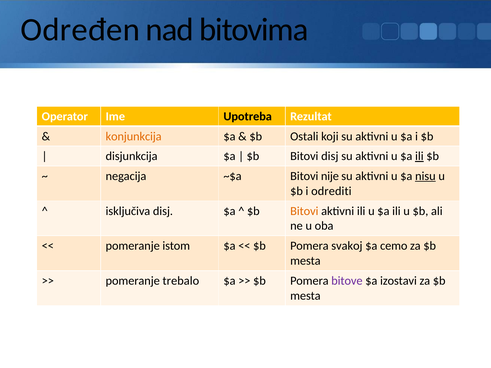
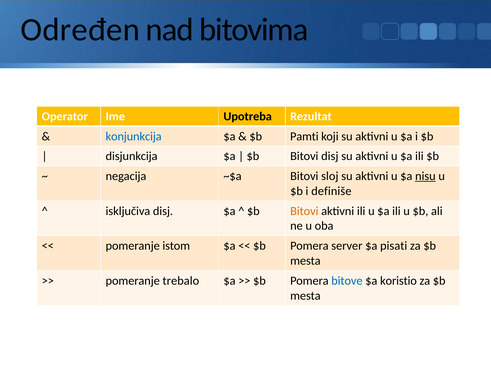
konjunkcija colour: orange -> blue (134, 136)
Ostali: Ostali -> Pamti (304, 136)
ili underline: present -> none (419, 156)
nije: nije -> sloj (330, 176)
odrediti: odrediti -> definiše (331, 191)
svakoj: svakoj -> server (347, 246)
cemo: cemo -> pisati (394, 246)
bitove colour: purple -> blue (347, 281)
izostavi: izostavi -> koristio (398, 281)
